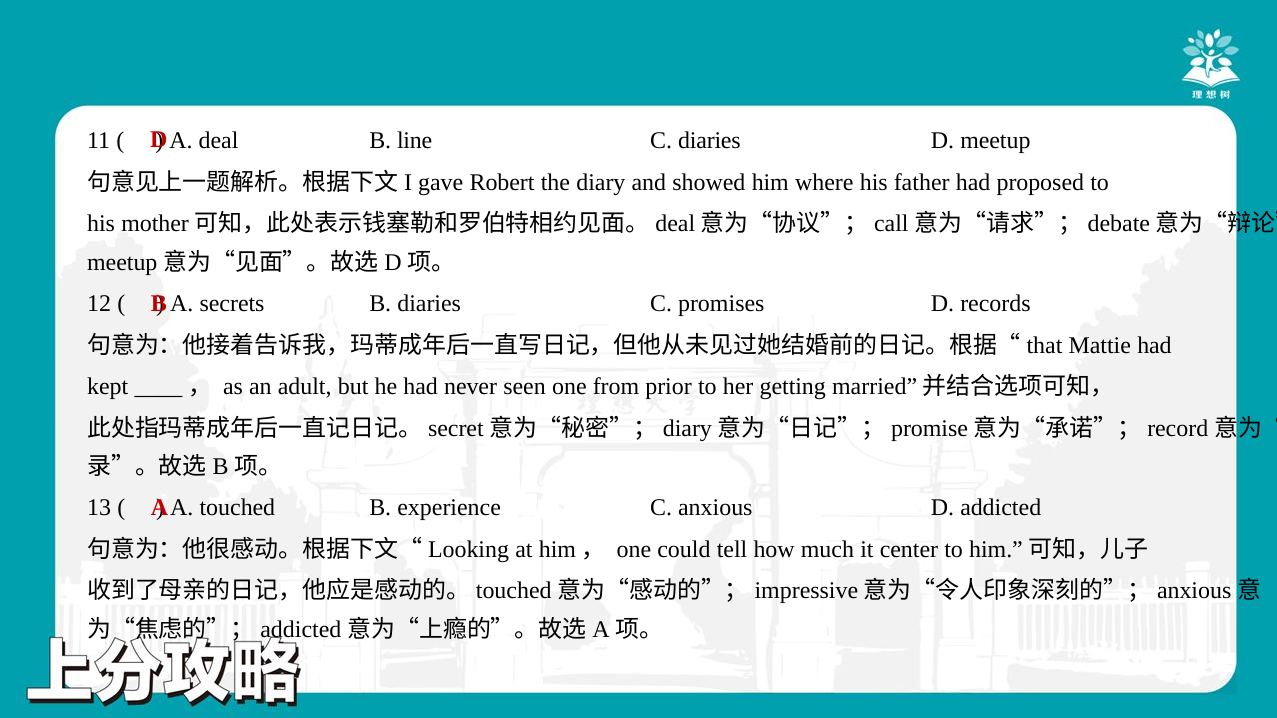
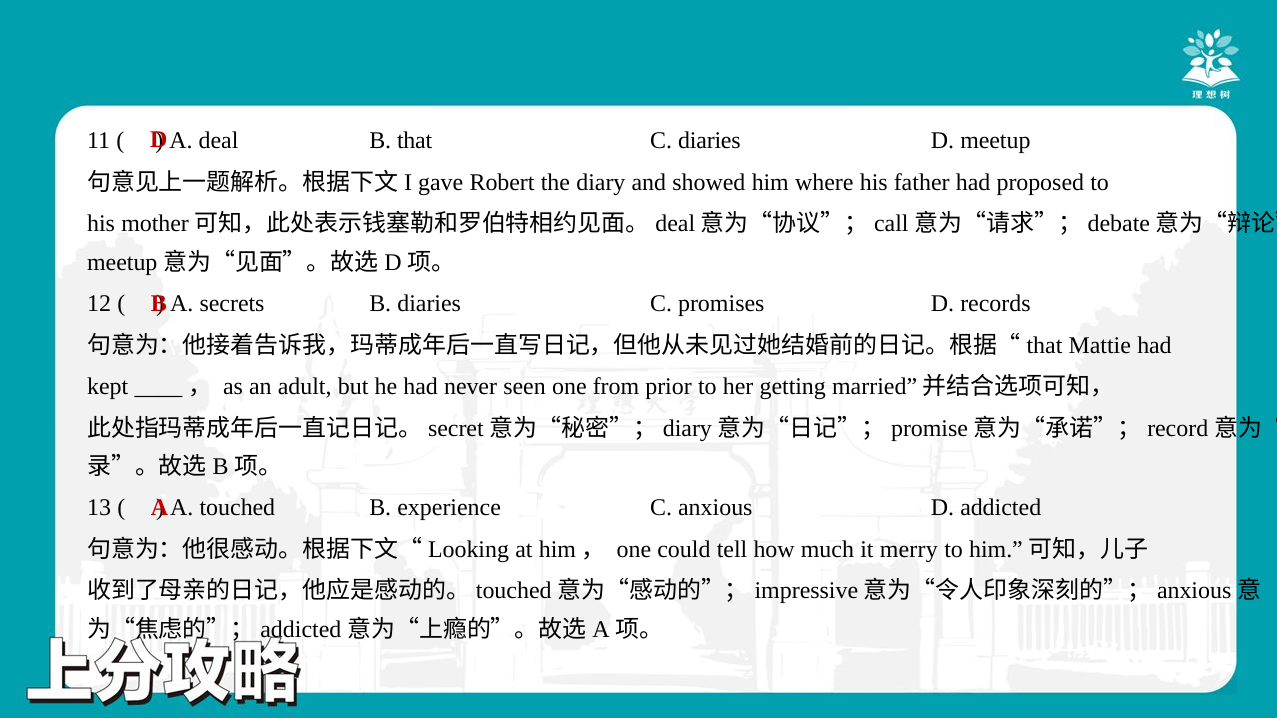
line: line -> that (415, 140)
center: center -> merry (909, 550)
